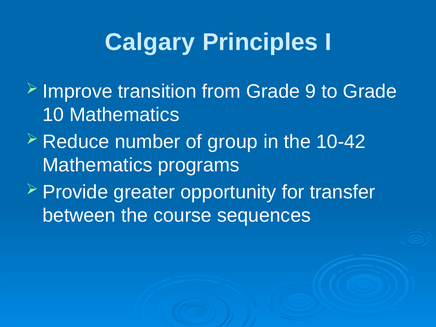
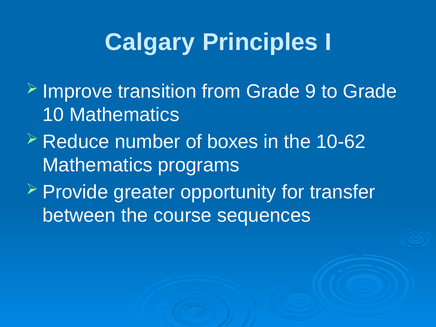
group: group -> boxes (233, 142)
10-42: 10-42 -> 10-62 (341, 142)
